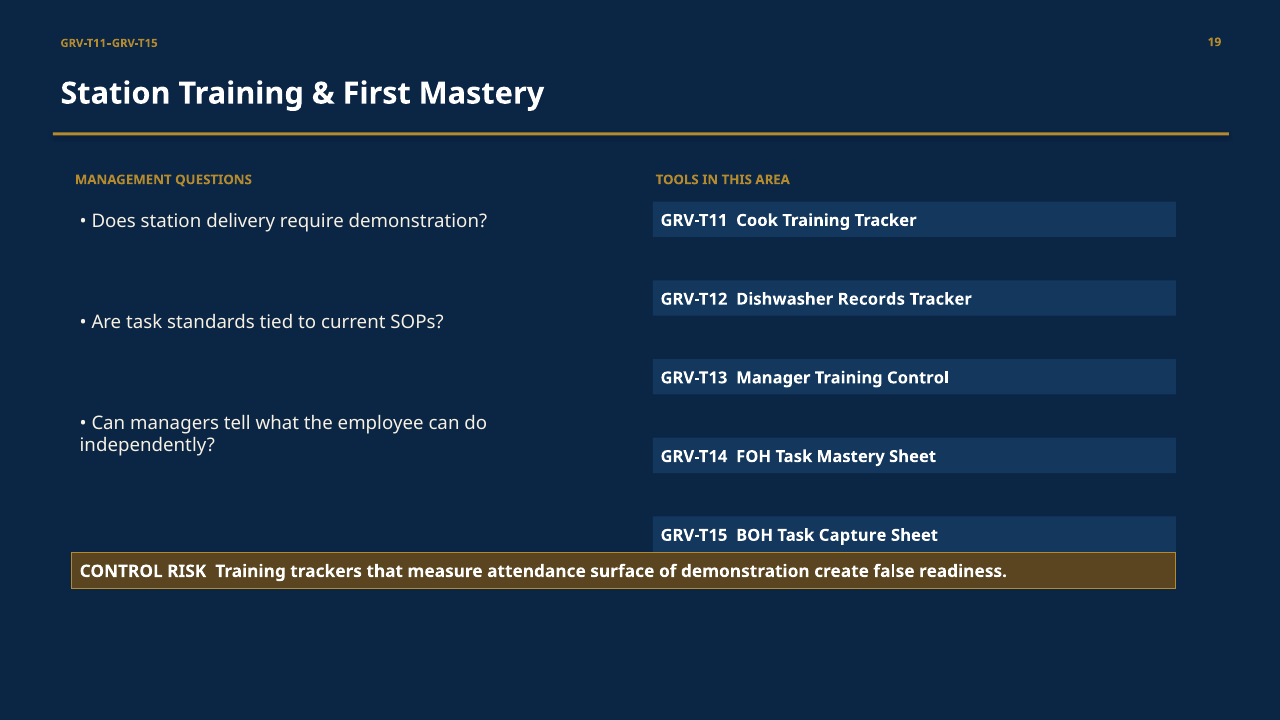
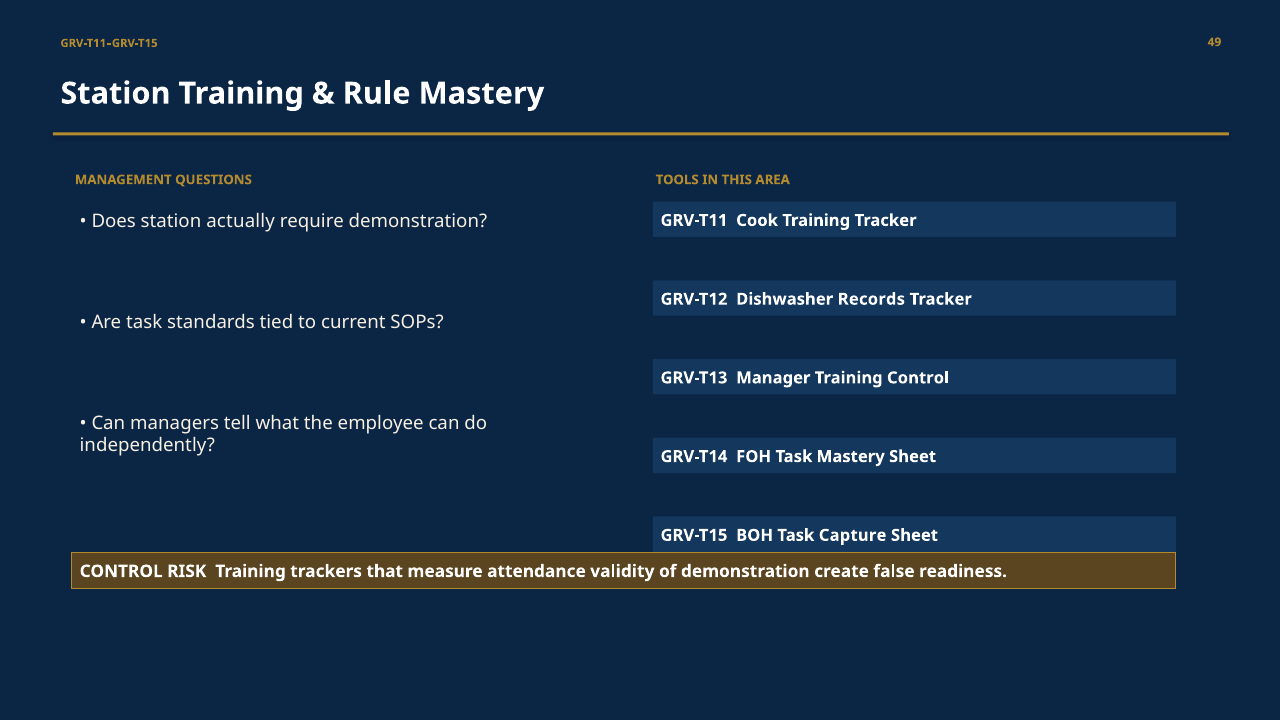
19: 19 -> 49 (1214, 42)
First: First -> Rule (377, 93)
delivery: delivery -> actually (241, 222)
surface: surface -> validity (622, 571)
